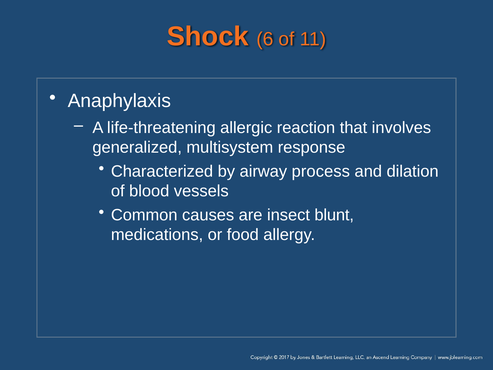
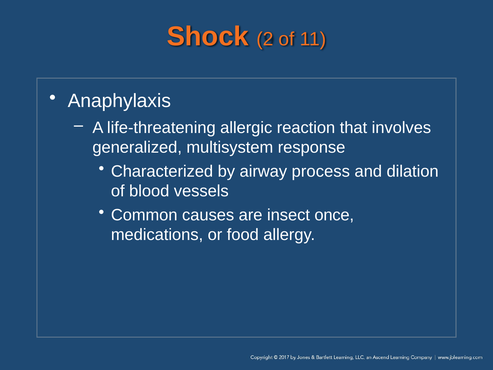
6: 6 -> 2 (265, 39)
blunt: blunt -> once (334, 215)
